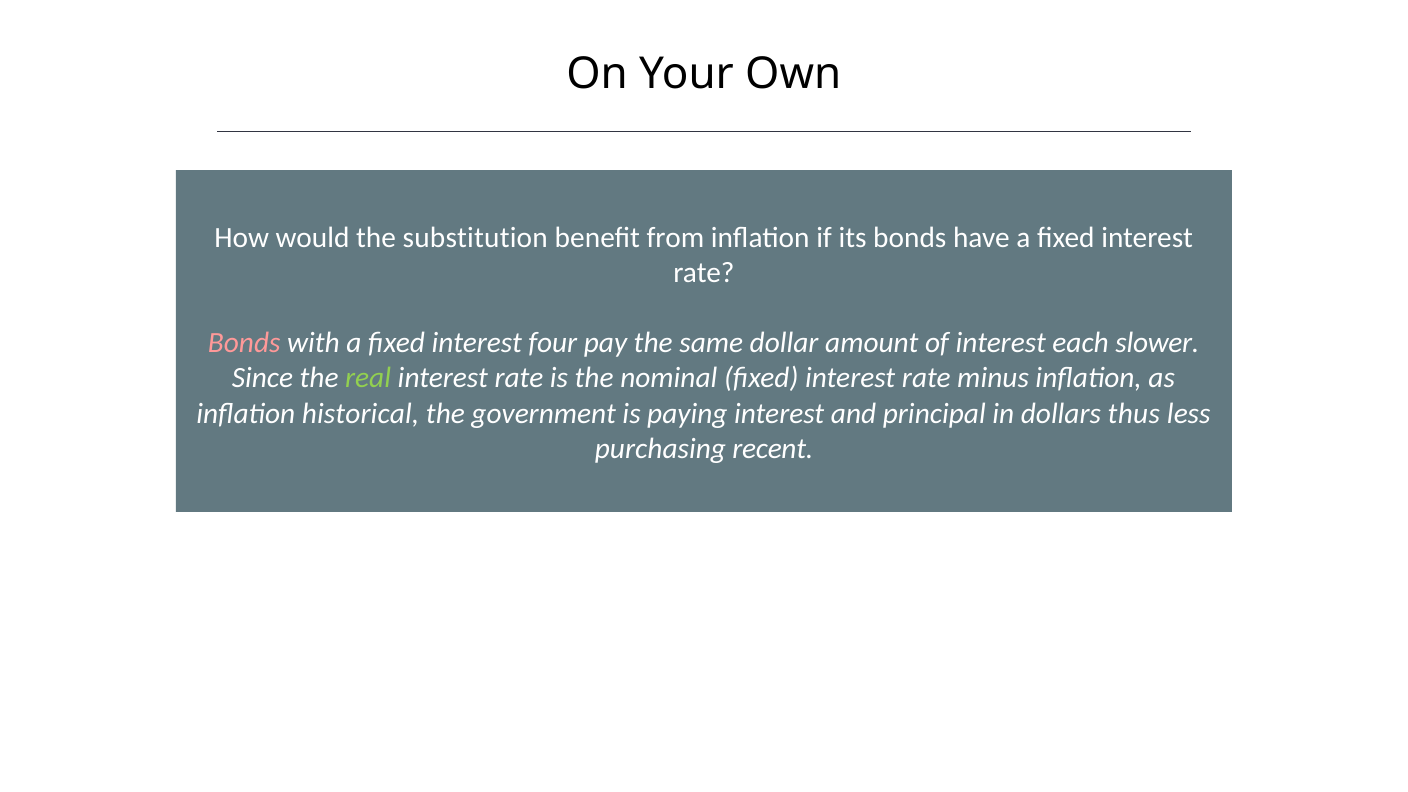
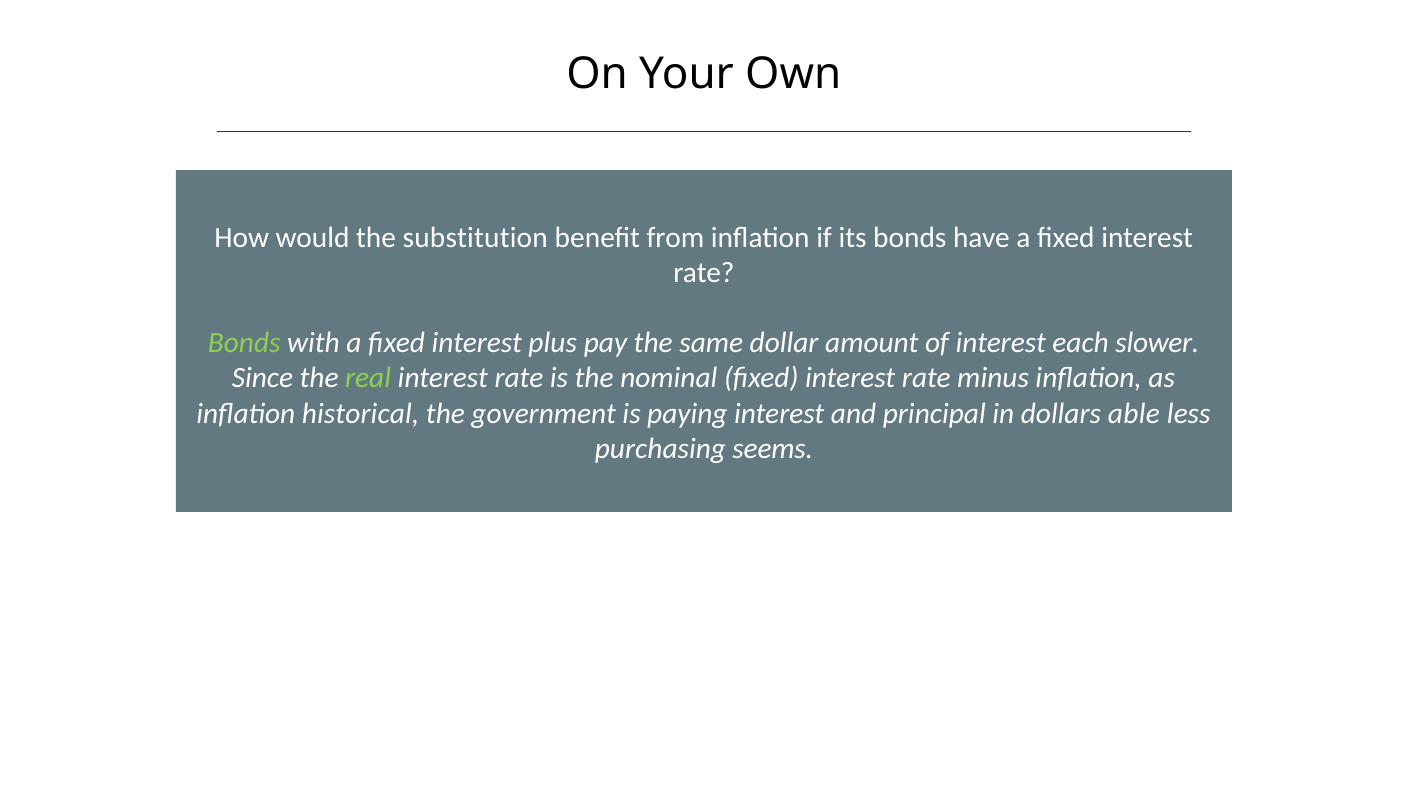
Bonds colour: pink -> light green (244, 343)
four: four -> plus (553, 343)
thus: thus -> able (1134, 413)
recent: recent -> seems (773, 449)
